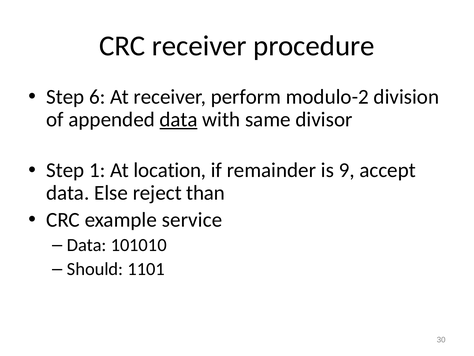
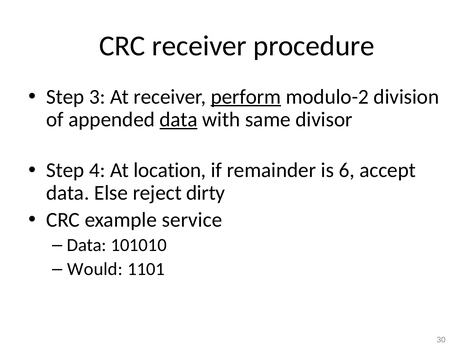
6: 6 -> 3 (97, 97)
perform underline: none -> present (246, 97)
1: 1 -> 4 (97, 170)
9: 9 -> 6 (347, 170)
than: than -> dirty (206, 193)
Should: Should -> Would (95, 269)
